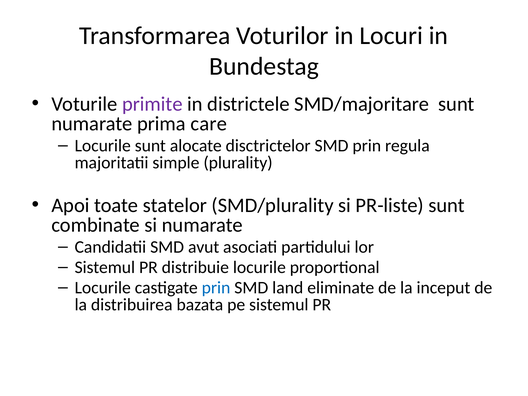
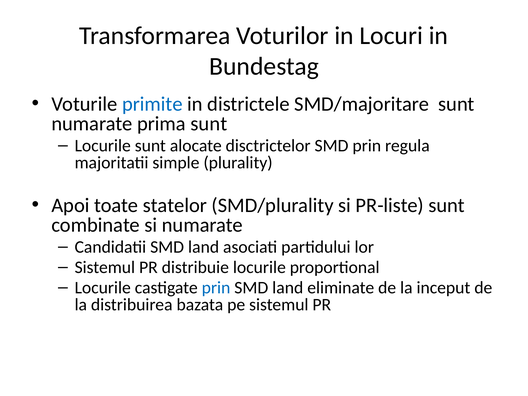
primite colour: purple -> blue (152, 104)
prima care: care -> sunt (209, 124)
Candidatii SMD avut: avut -> land (204, 247)
